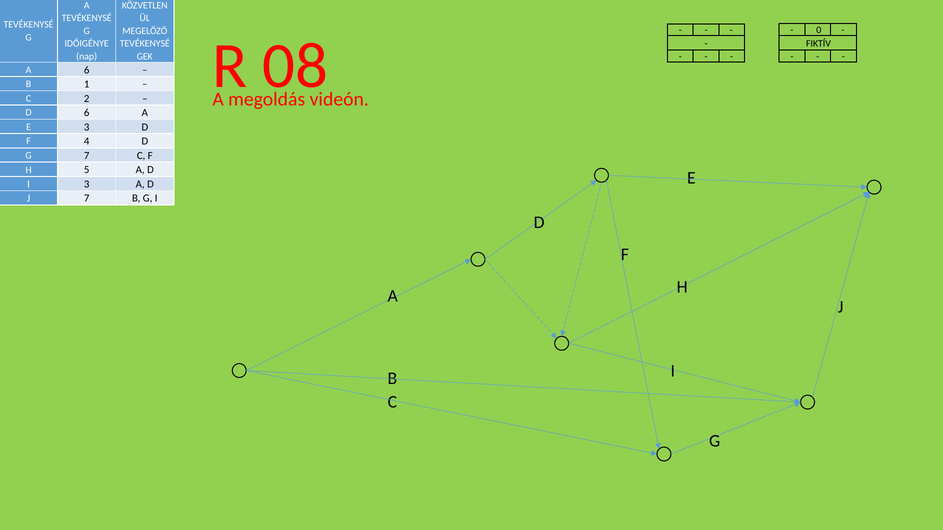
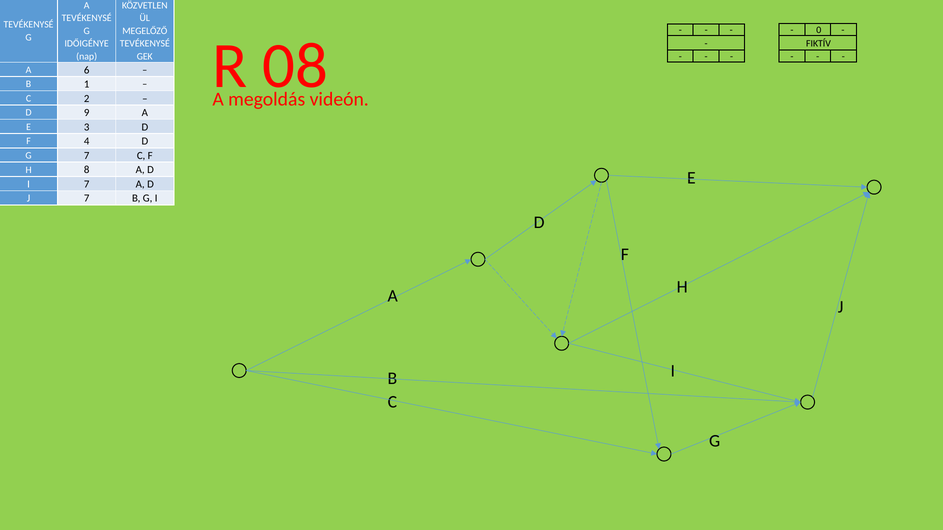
D 6: 6 -> 9 (87, 113)
5: 5 -> 8 (87, 170)
I 3: 3 -> 7 (87, 184)
